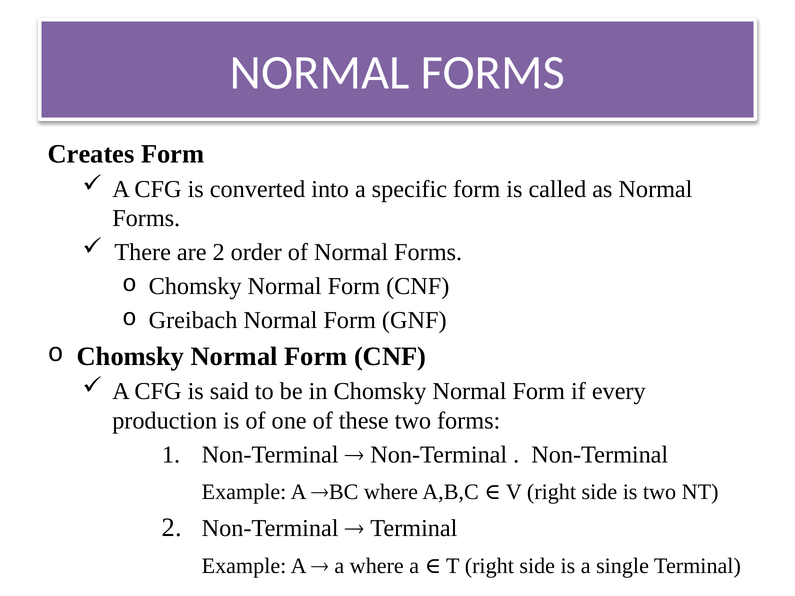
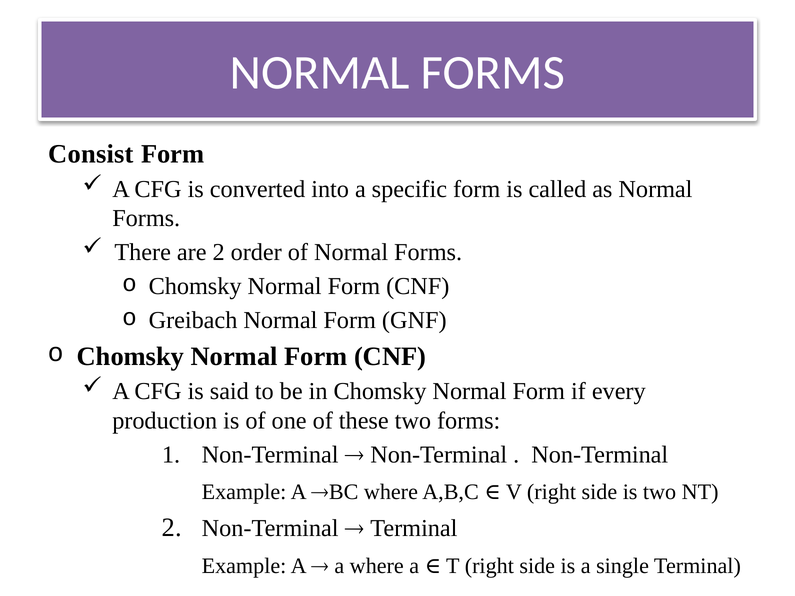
Creates: Creates -> Consist (91, 154)
